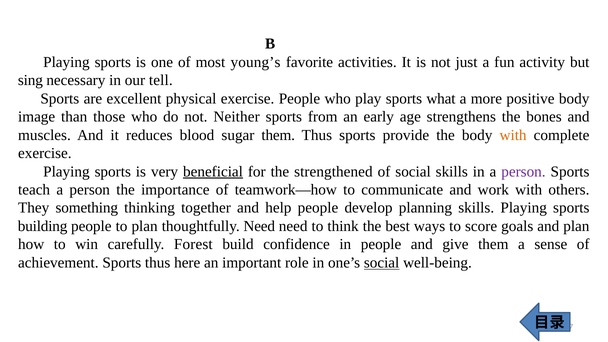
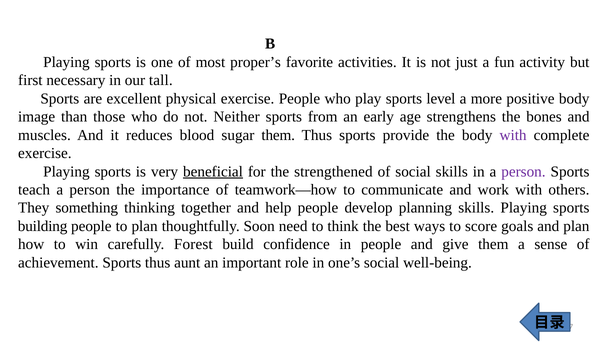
young’s: young’s -> proper’s (256, 62)
sing: sing -> first (30, 80)
tell: tell -> tall (161, 80)
what: what -> level (441, 99)
with colour: orange -> purple (513, 135)
thoughtfully Need: Need -> Soon (259, 226)
here: here -> aunt (187, 263)
social underline: present -> none (382, 263)
